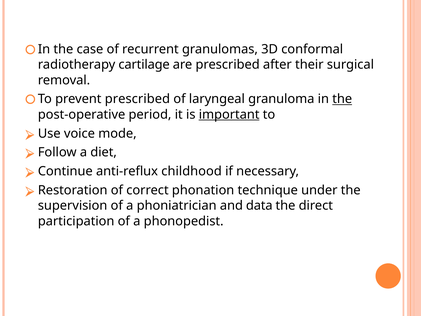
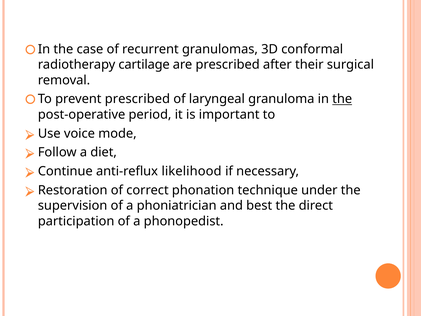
important underline: present -> none (229, 114)
childhood: childhood -> likelihood (192, 171)
data: data -> best (259, 206)
